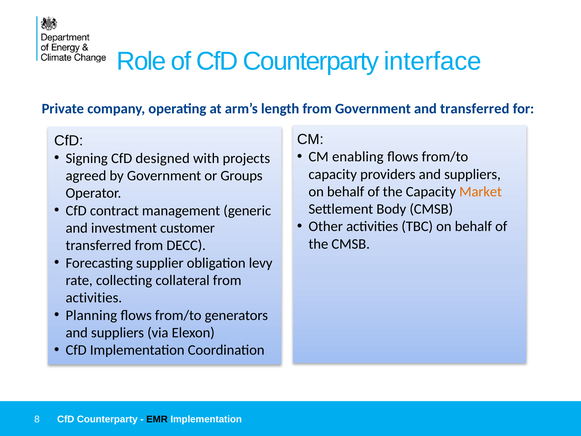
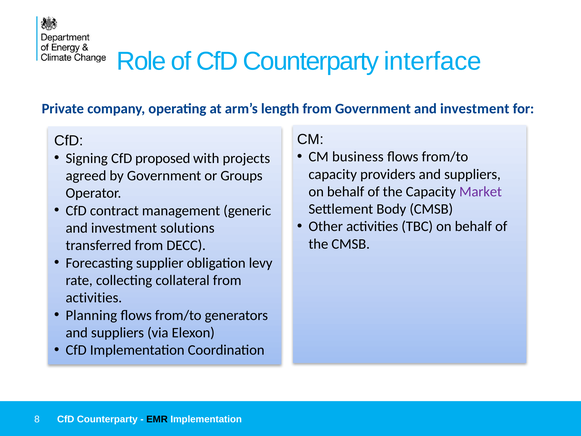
Government and transferred: transferred -> investment (475, 109)
enabling: enabling -> business (358, 157)
designed: designed -> proposed (163, 158)
Market colour: orange -> purple (481, 192)
customer: customer -> solutions (187, 228)
